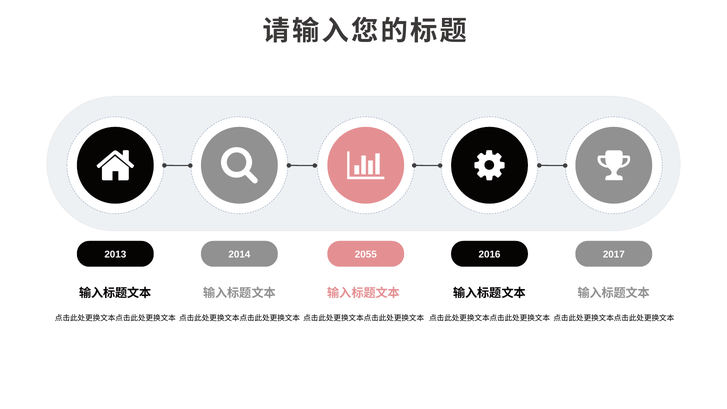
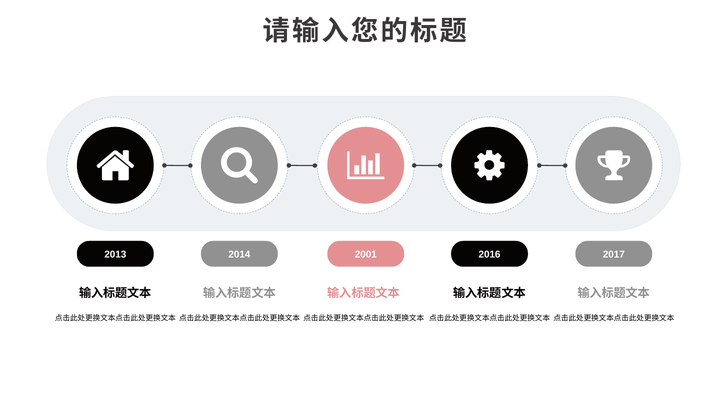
2055: 2055 -> 2001 (366, 254)
